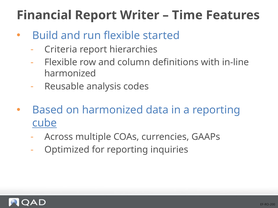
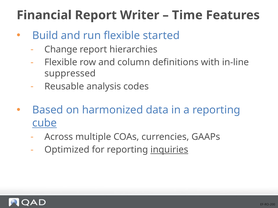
Criteria: Criteria -> Change (61, 50)
harmonized: harmonized -> suppressed (70, 74)
inquiries underline: none -> present (169, 150)
